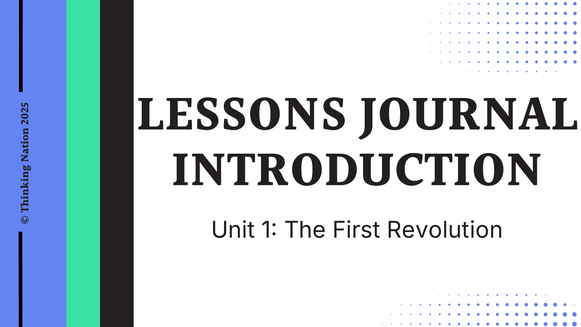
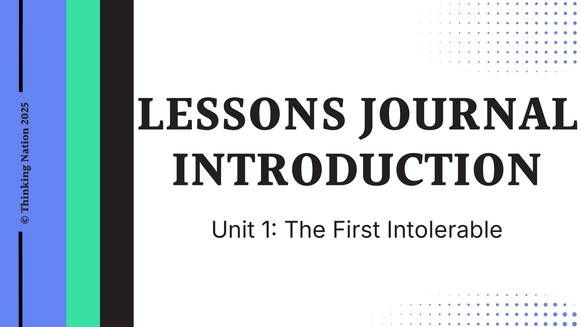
Revolution: Revolution -> Intolerable (445, 230)
